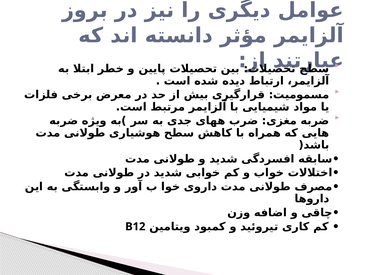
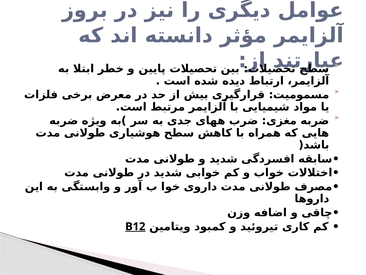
B12 underline: none -> present (135, 226)
